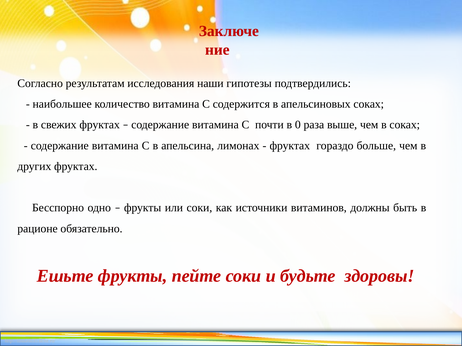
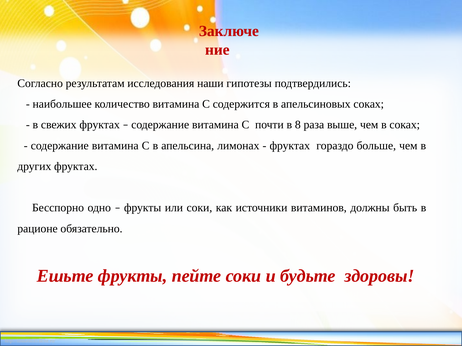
0: 0 -> 8 (298, 125)
